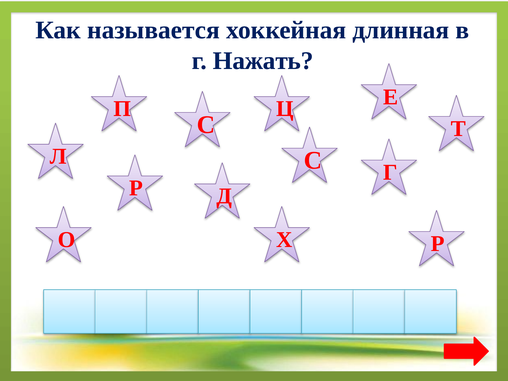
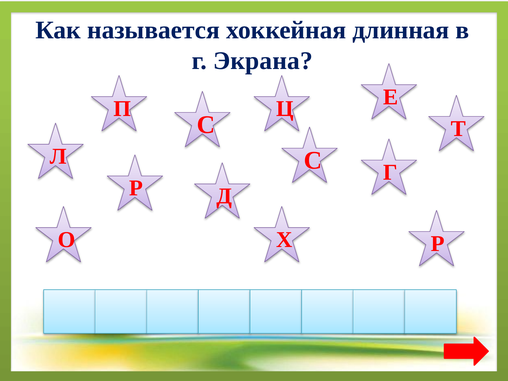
Нажать: Нажать -> Экрана (263, 61)
